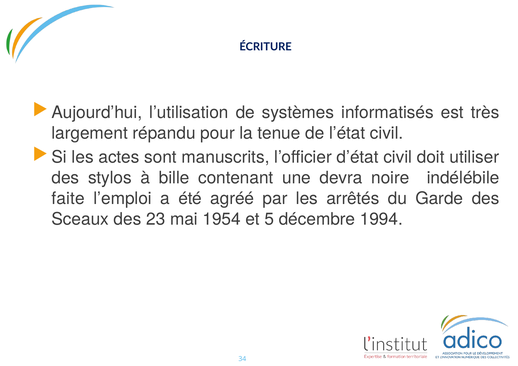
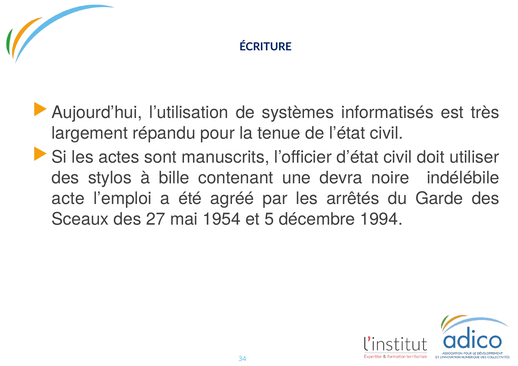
faite: faite -> acte (68, 199)
23: 23 -> 27 (156, 219)
